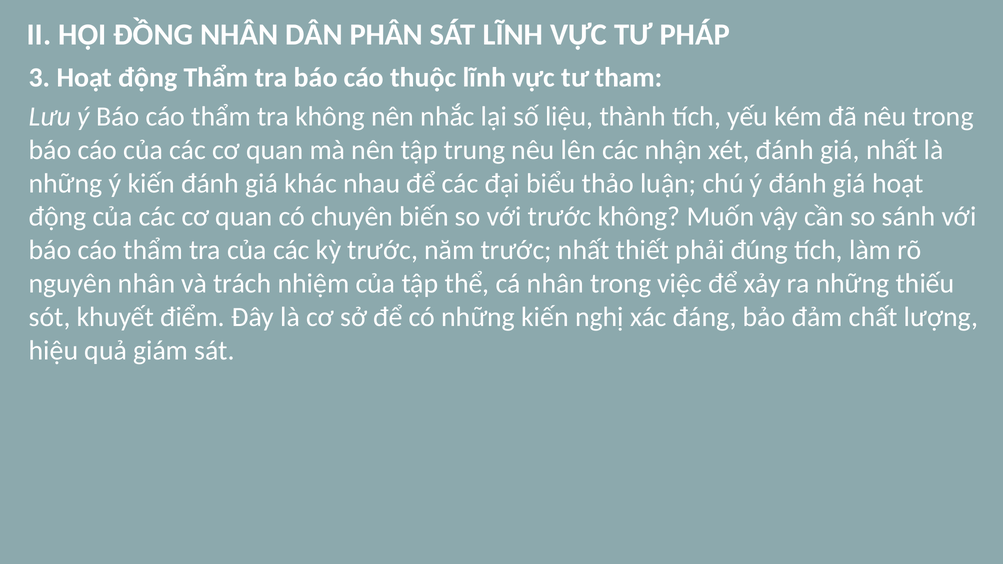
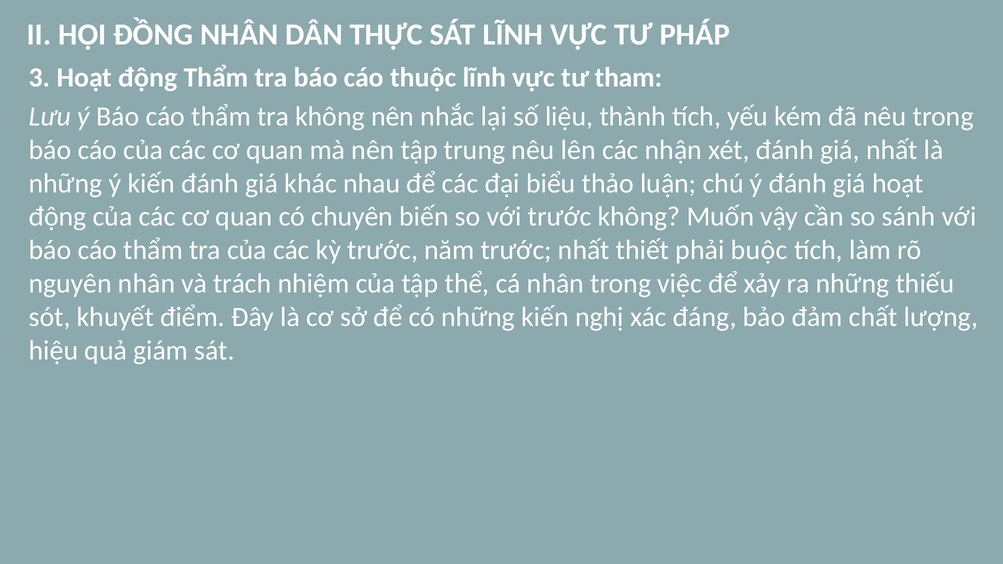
PHÂN: PHÂN -> THỰC (386, 35)
đúng: đúng -> buộc (759, 250)
